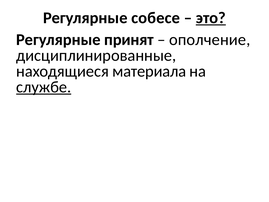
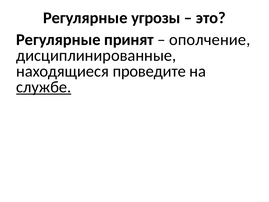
собесе: собесе -> угрозы (156, 18)
это underline: present -> none (211, 18)
материала: материала -> проведите (149, 71)
